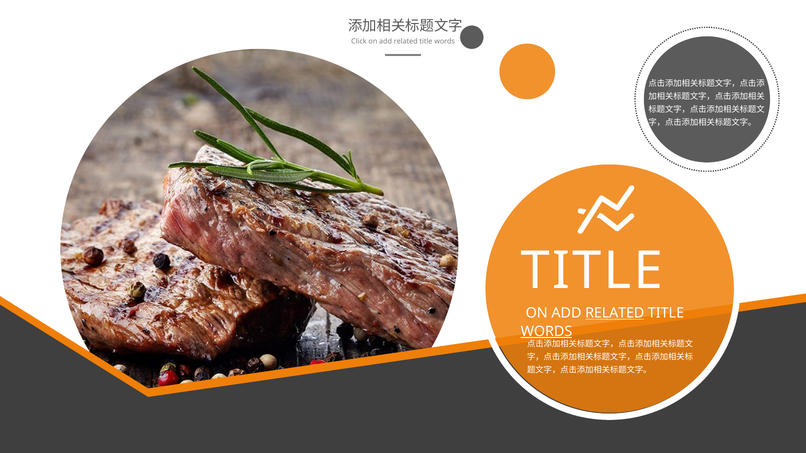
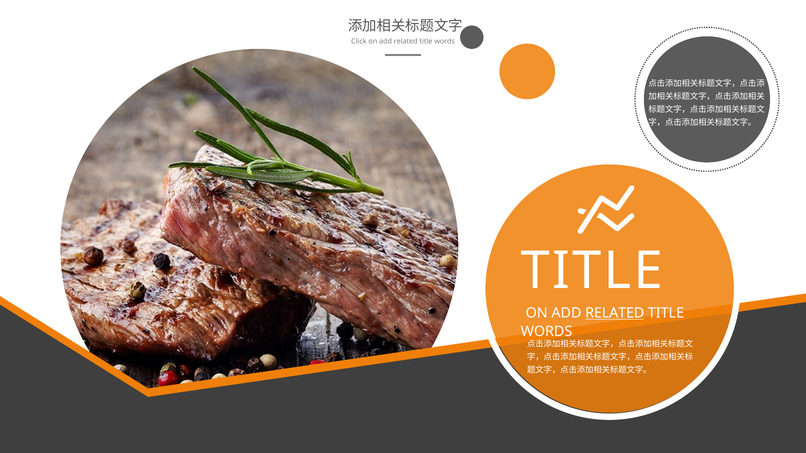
WORDS underline: present -> none (546, 332)
